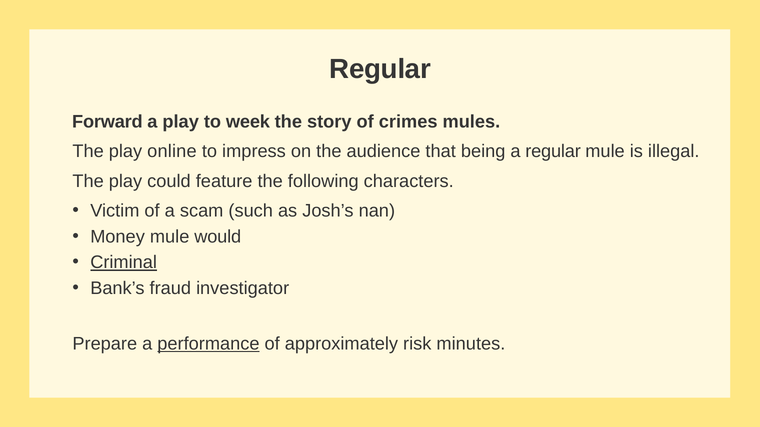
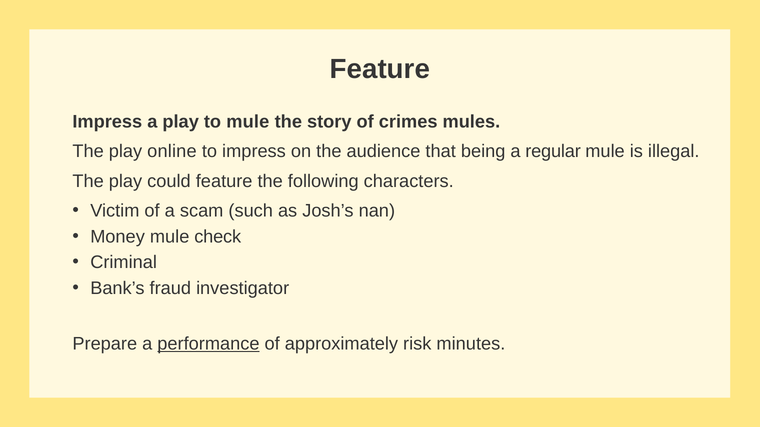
Regular: Regular -> Feature (380, 69)
Forward: Forward -> Impress (107, 122)
to week: week -> mule (248, 122)
would: would -> check (218, 237)
Criminal underline: present -> none (124, 263)
